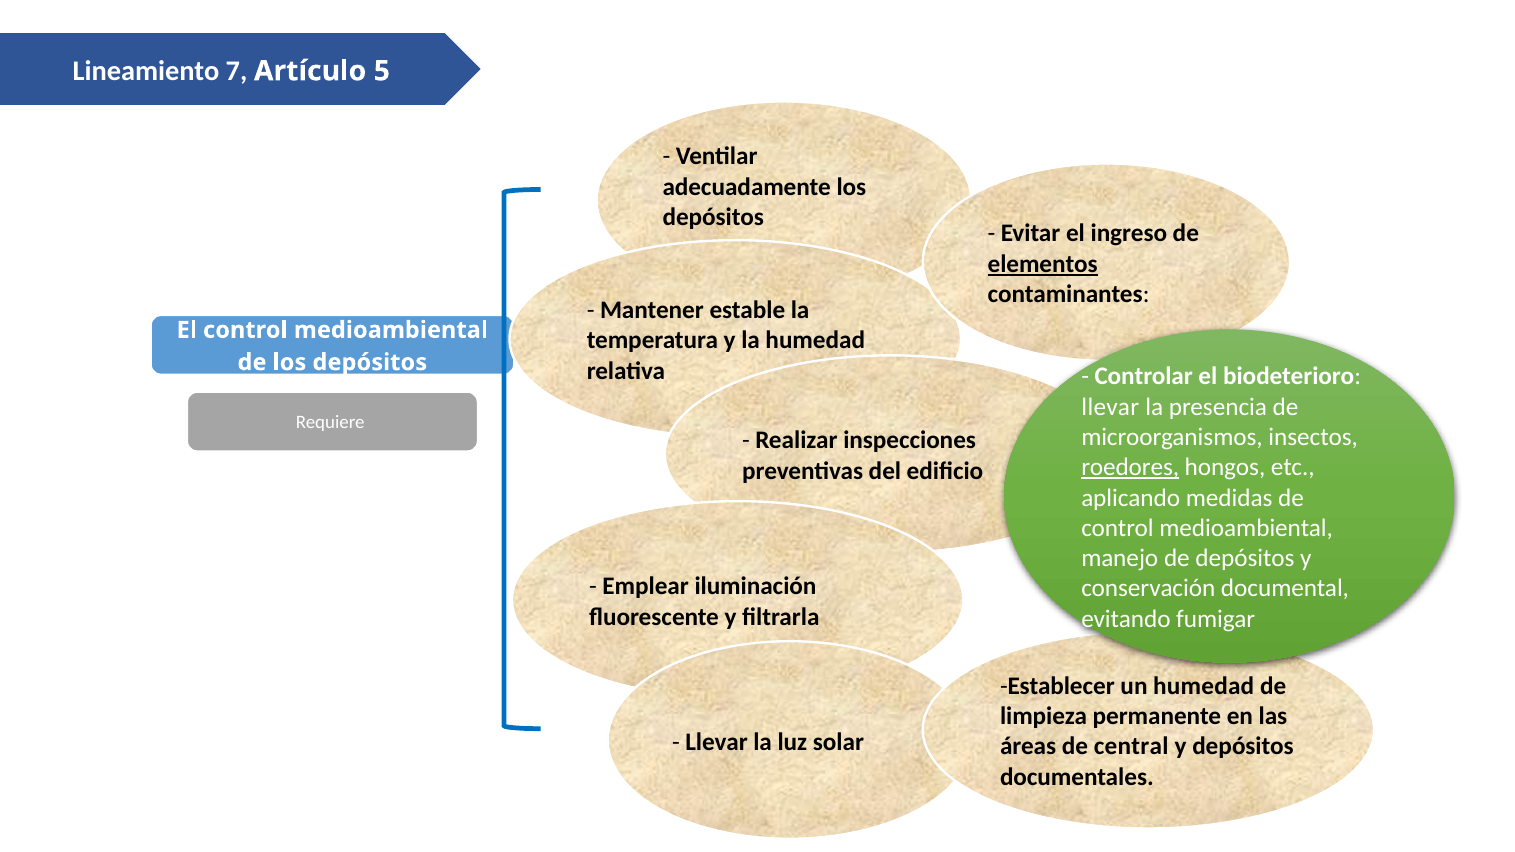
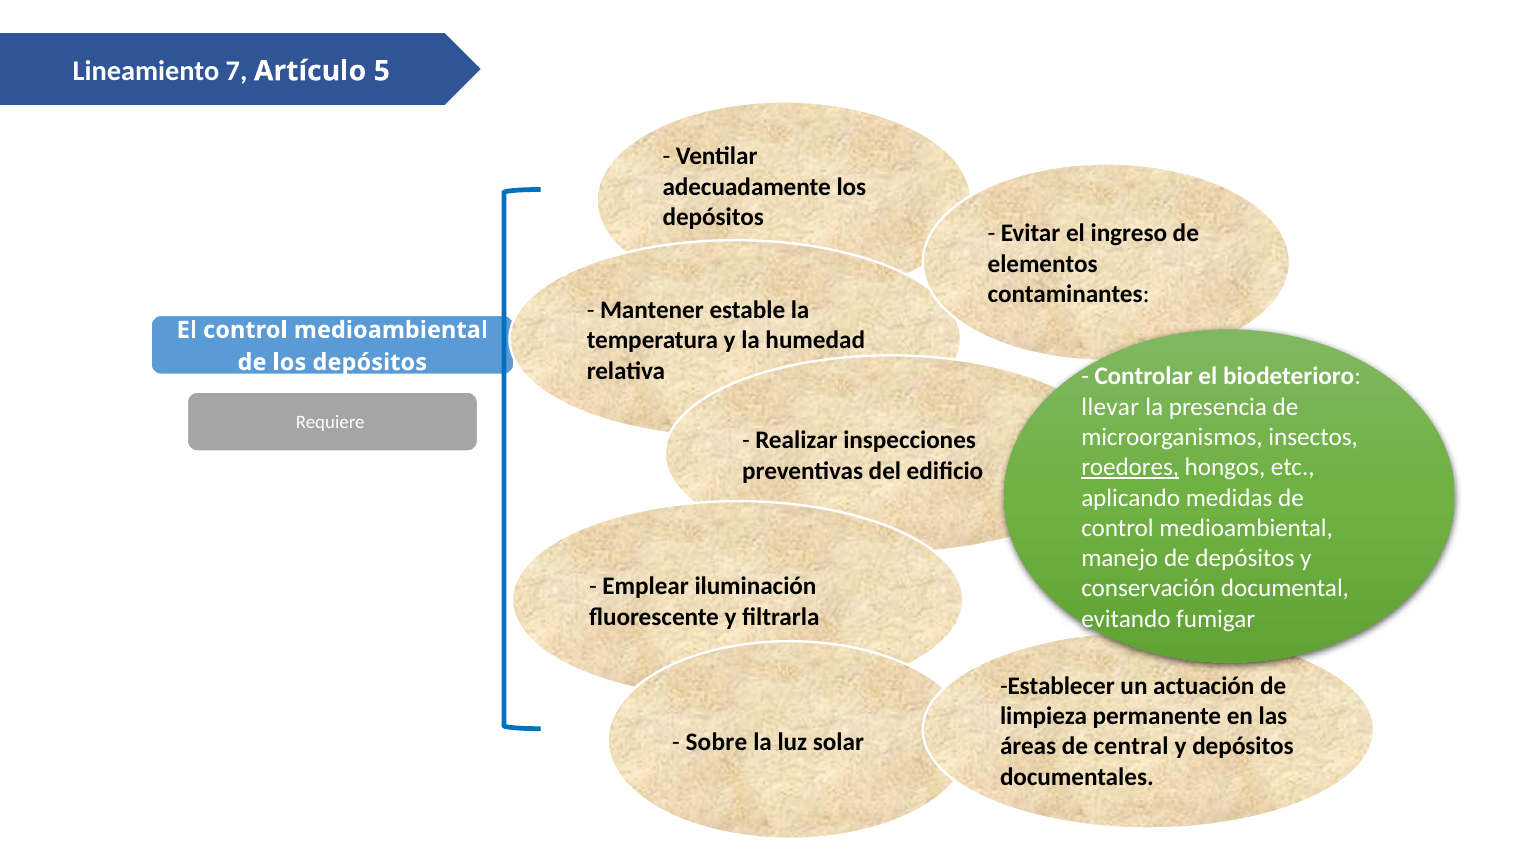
elementos underline: present -> none (1043, 264)
un humedad: humedad -> actuación (1204, 686)
Llevar: Llevar -> Sobre (716, 742)
